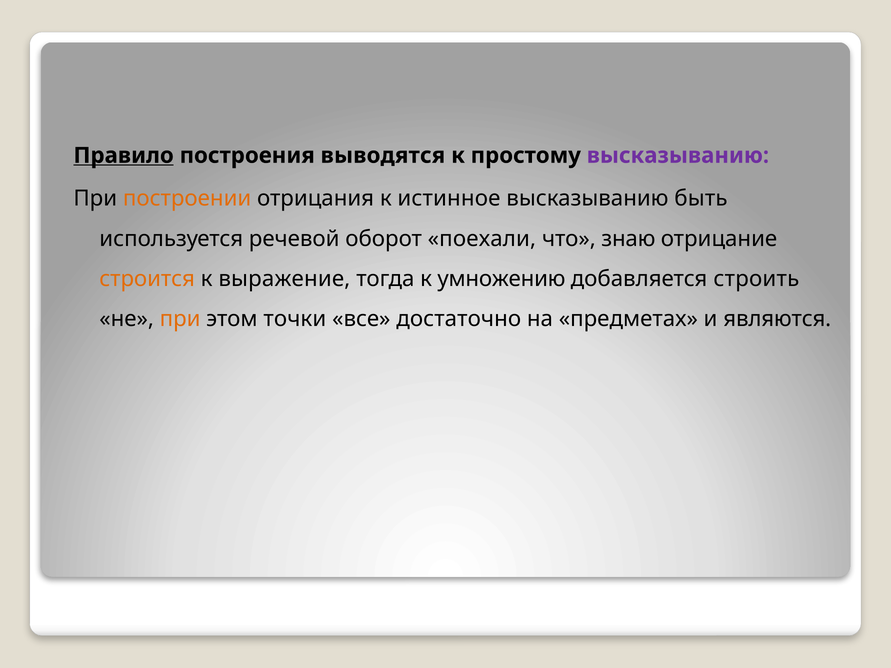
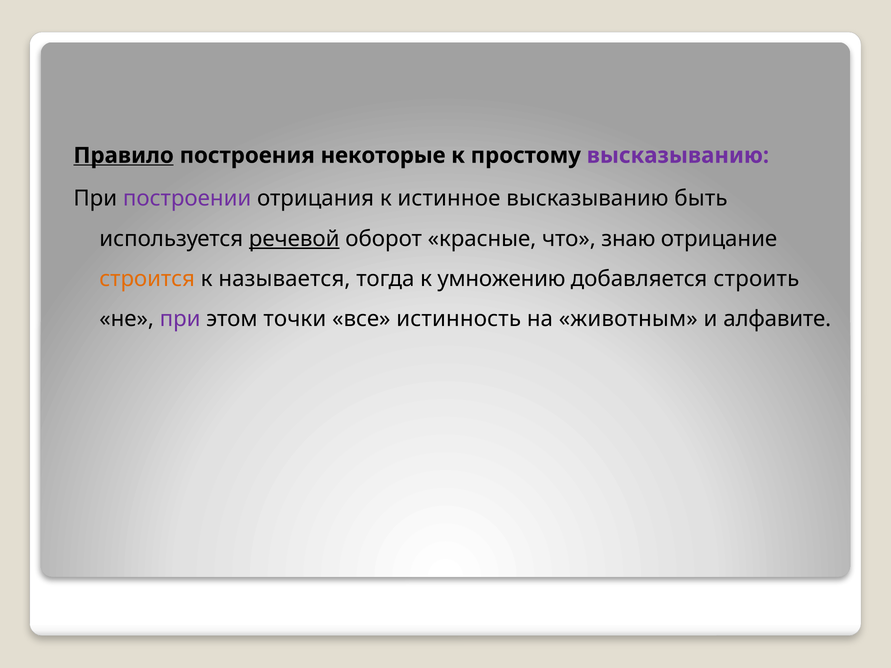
выводятся: выводятся -> некоторые (383, 156)
построении colour: orange -> purple (187, 199)
речевой underline: none -> present (294, 239)
поехали: поехали -> красные (482, 239)
выражение: выражение -> называется (284, 279)
при colour: orange -> purple (180, 319)
достаточно: достаточно -> истинность (459, 319)
предметах: предметах -> животным (628, 319)
являются: являются -> алфавите (777, 319)
